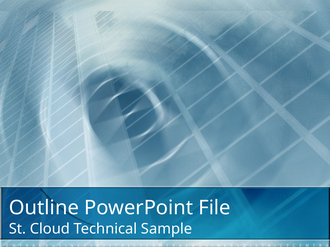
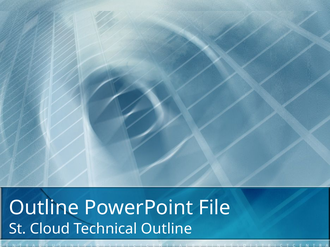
Technical Sample: Sample -> Outline (167, 229)
